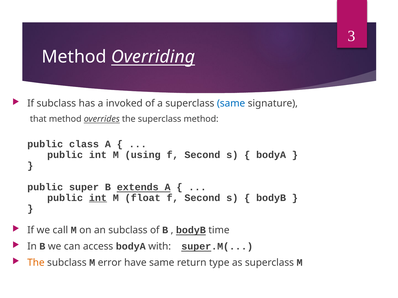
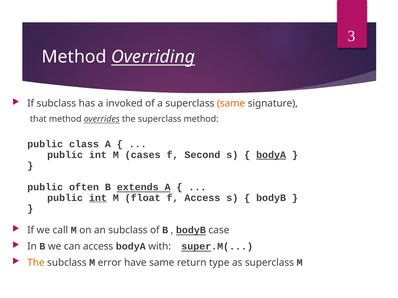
same colour: blue -> orange (231, 103)
using: using -> cases (143, 155)
bodyA underline: none -> present (271, 155)
super: super -> often (84, 187)
float f Second: Second -> Access (202, 198)
time: time -> case (219, 230)
